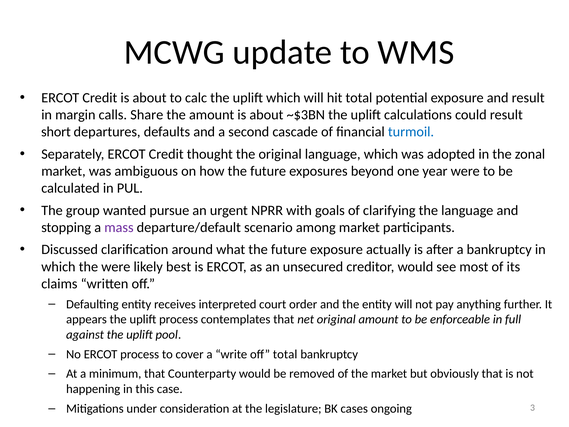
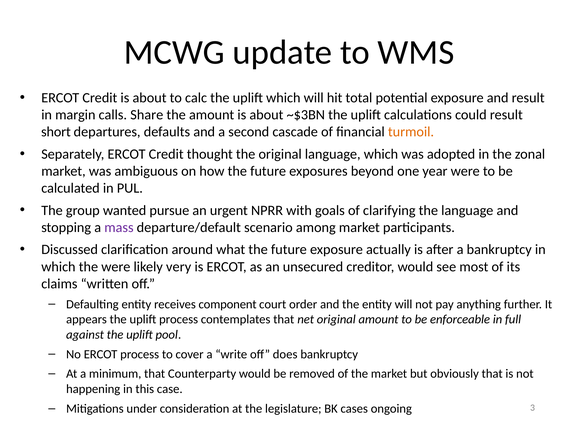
turmoil colour: blue -> orange (411, 132)
best: best -> very (179, 267)
interpreted: interpreted -> component (228, 304)
off total: total -> does (285, 354)
